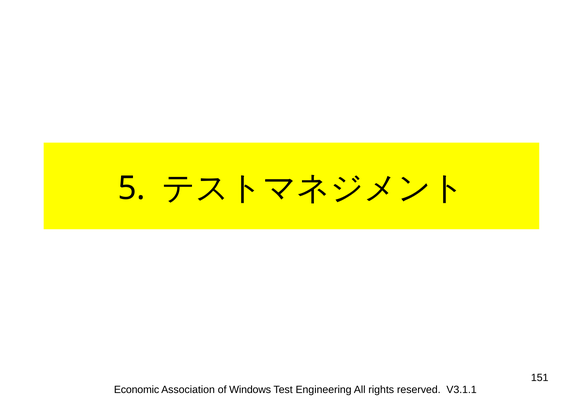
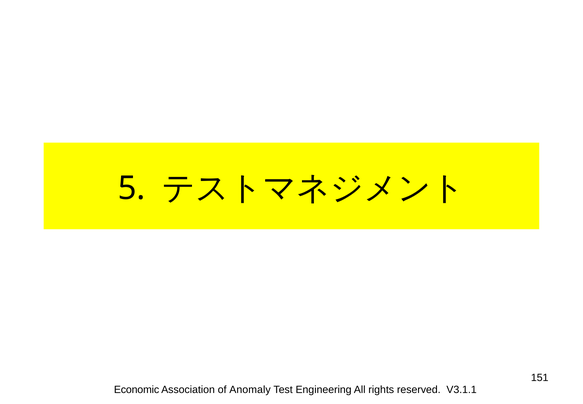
Windows: Windows -> Anomaly (250, 389)
